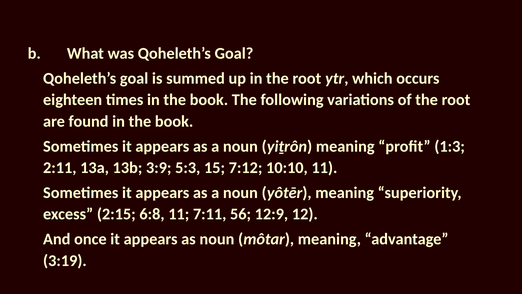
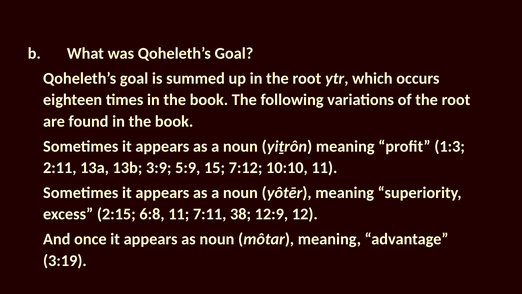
5:3: 5:3 -> 5:9 (188, 168)
56: 56 -> 38 (241, 214)
